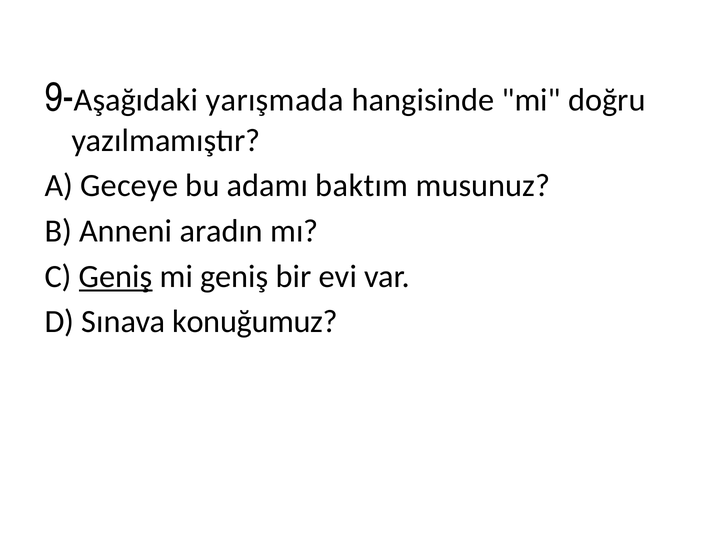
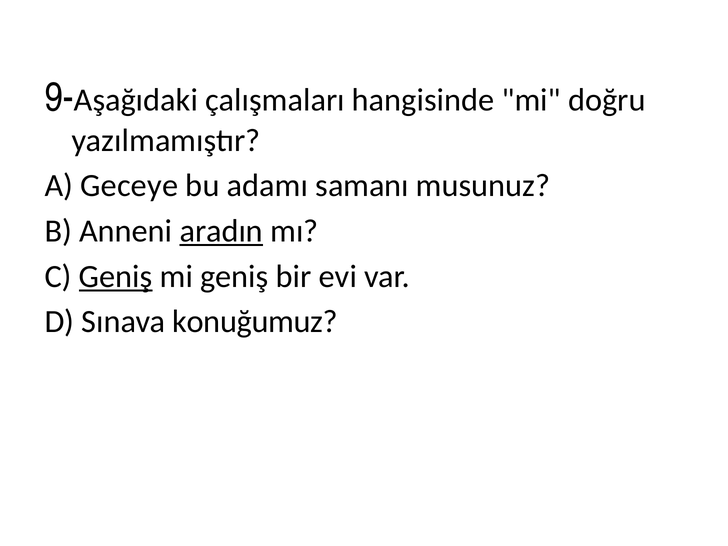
yarışmada: yarışmada -> çalışmaları (275, 100)
baktım: baktım -> samanı (362, 186)
aradın underline: none -> present (221, 231)
